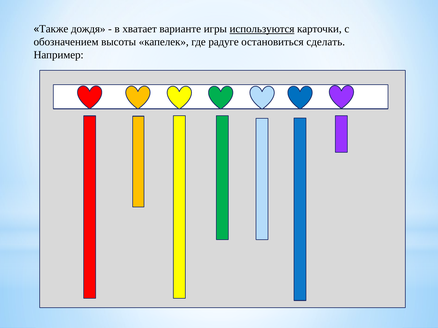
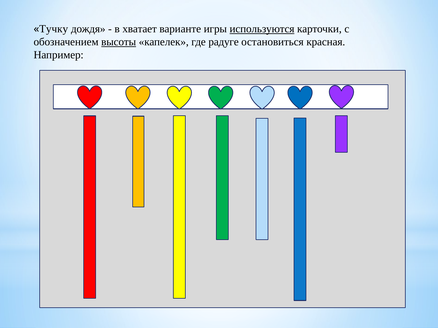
Также: Также -> Тучку (54, 29)
высоты underline: none -> present (119, 42)
сделать: сделать -> красная (326, 42)
